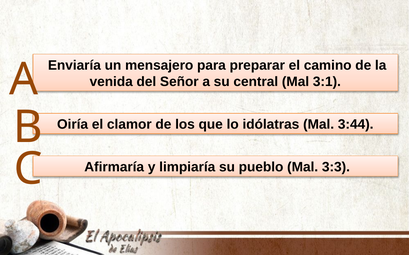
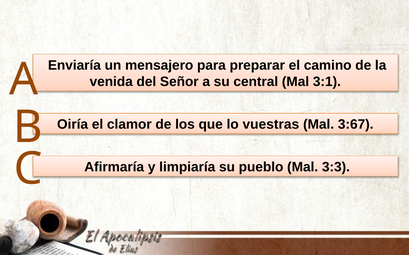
idólatras: idólatras -> vuestras (271, 125)
3:44: 3:44 -> 3:67 (356, 125)
